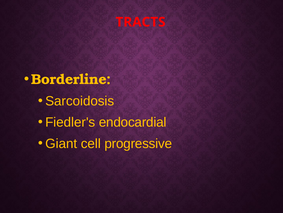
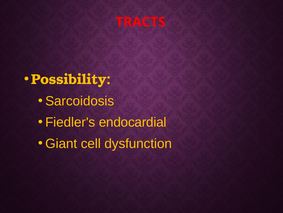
Borderline: Borderline -> Possibility (69, 79)
progressive: progressive -> dysfunction (138, 143)
